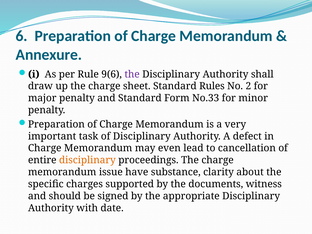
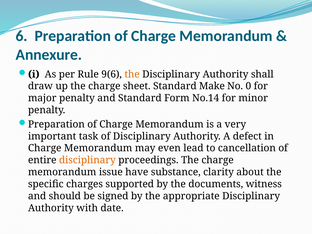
the colour: purple -> orange (132, 74)
Rules: Rules -> Make (212, 86)
2: 2 -> 0 (248, 86)
No.33: No.33 -> No.14 (206, 98)
